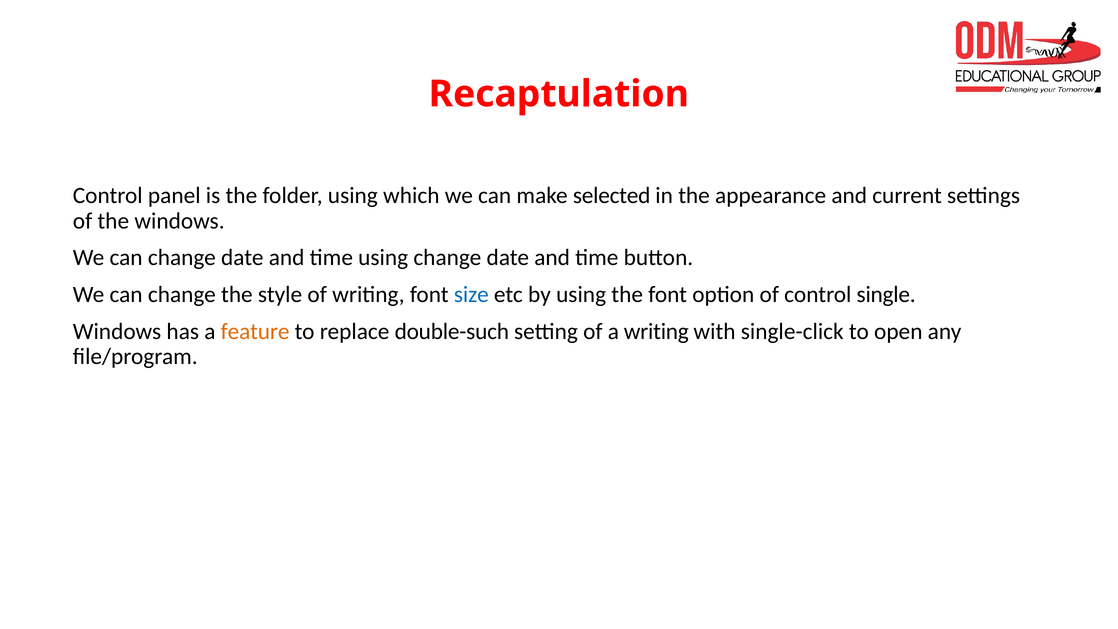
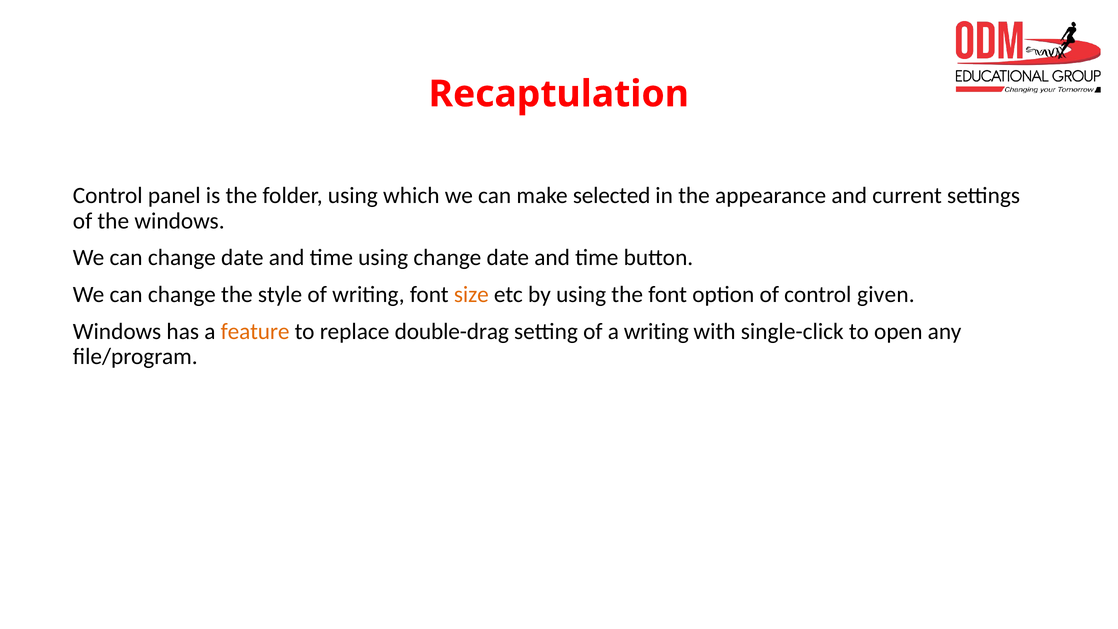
size colour: blue -> orange (471, 294)
single: single -> given (886, 294)
double-such: double-such -> double-drag (452, 331)
